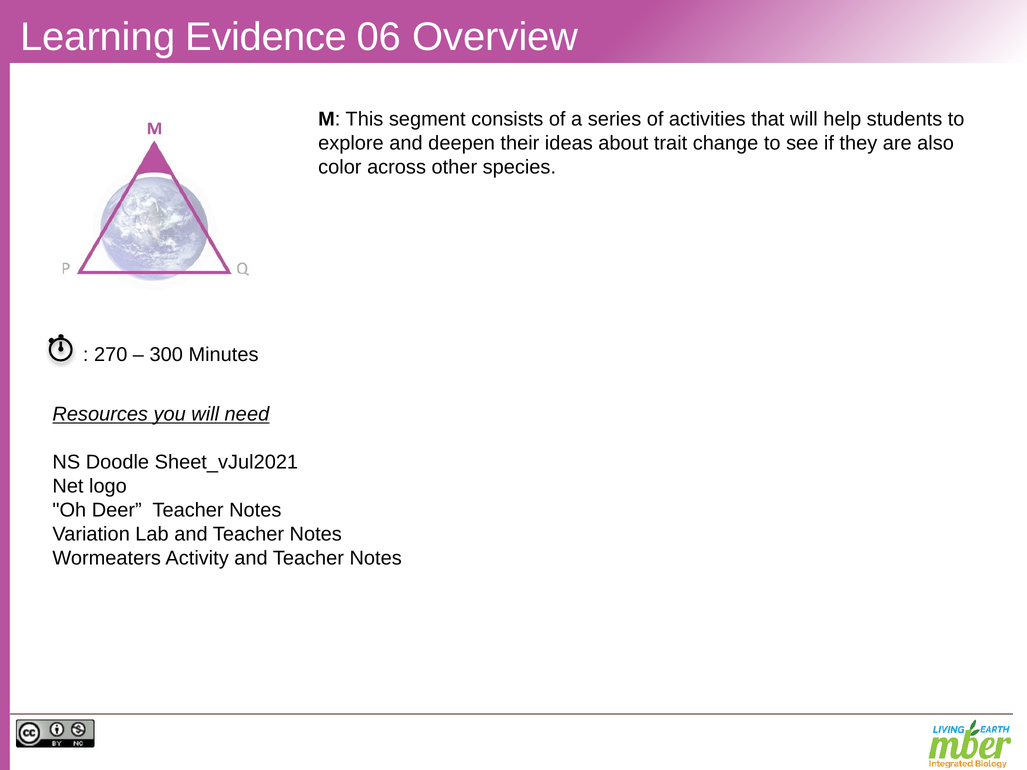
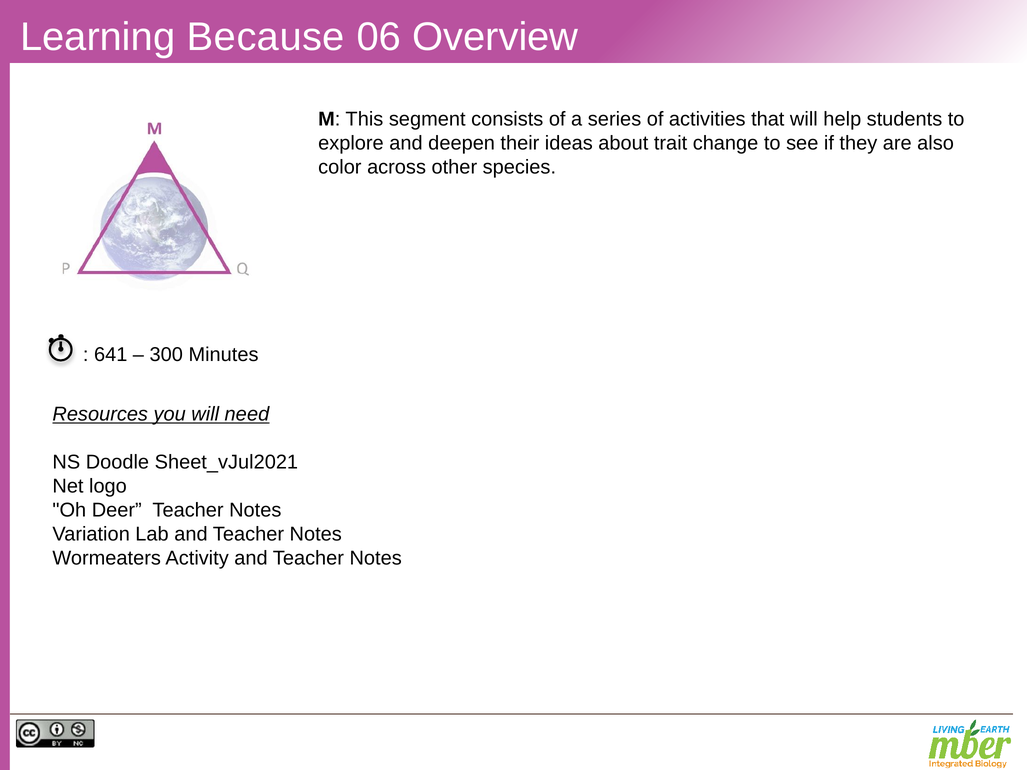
Evidence: Evidence -> Because (266, 37)
270: 270 -> 641 (111, 355)
